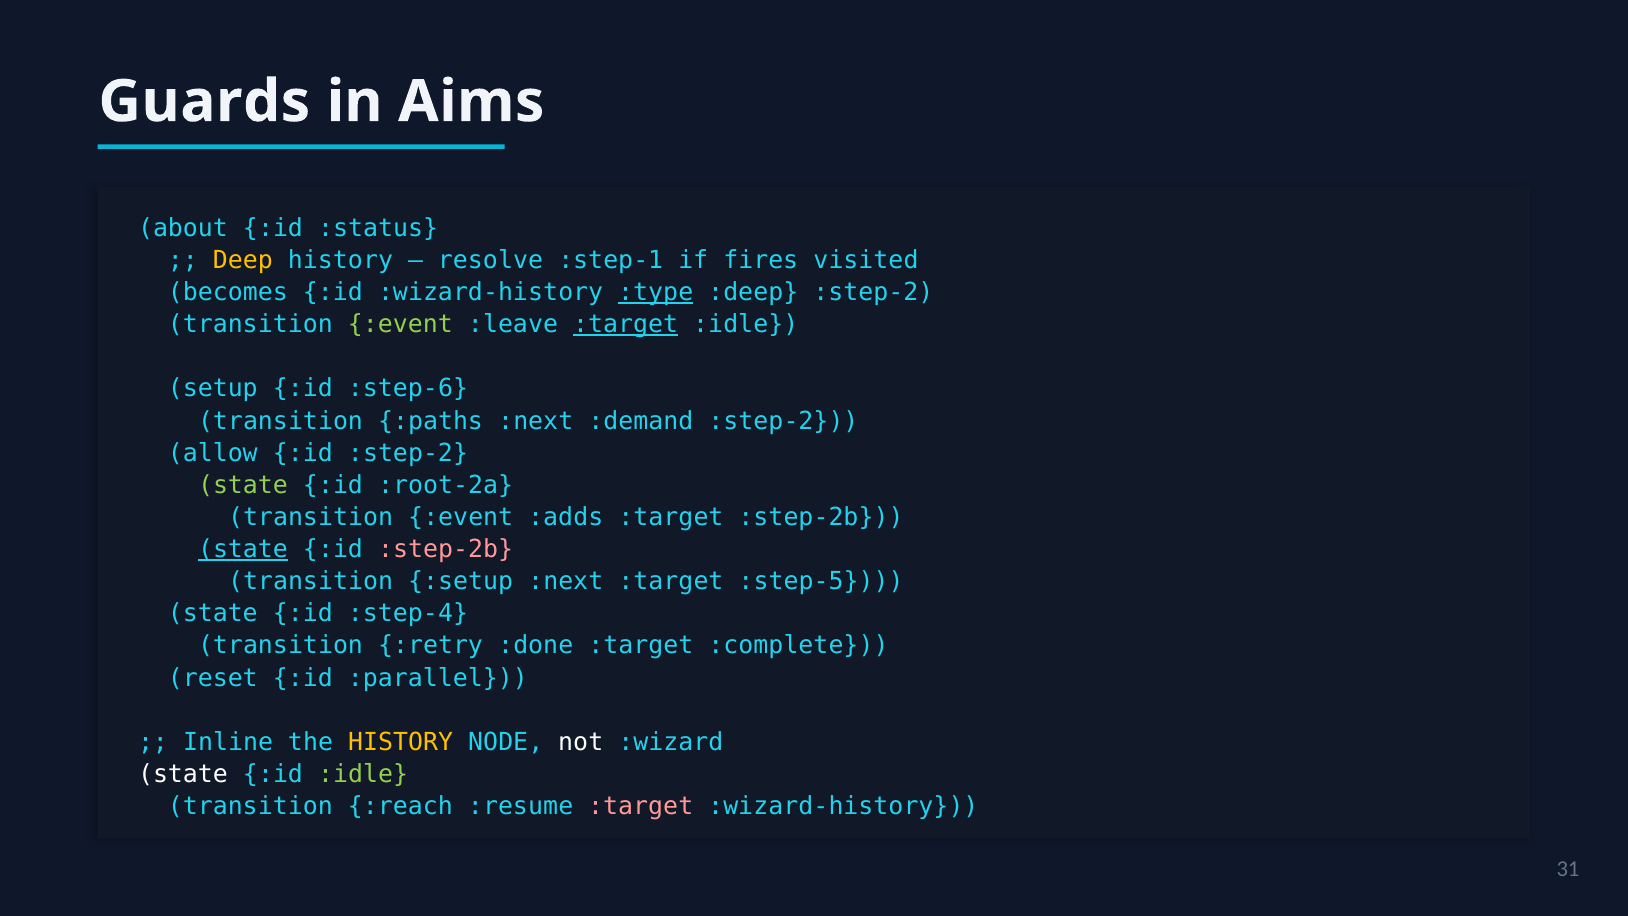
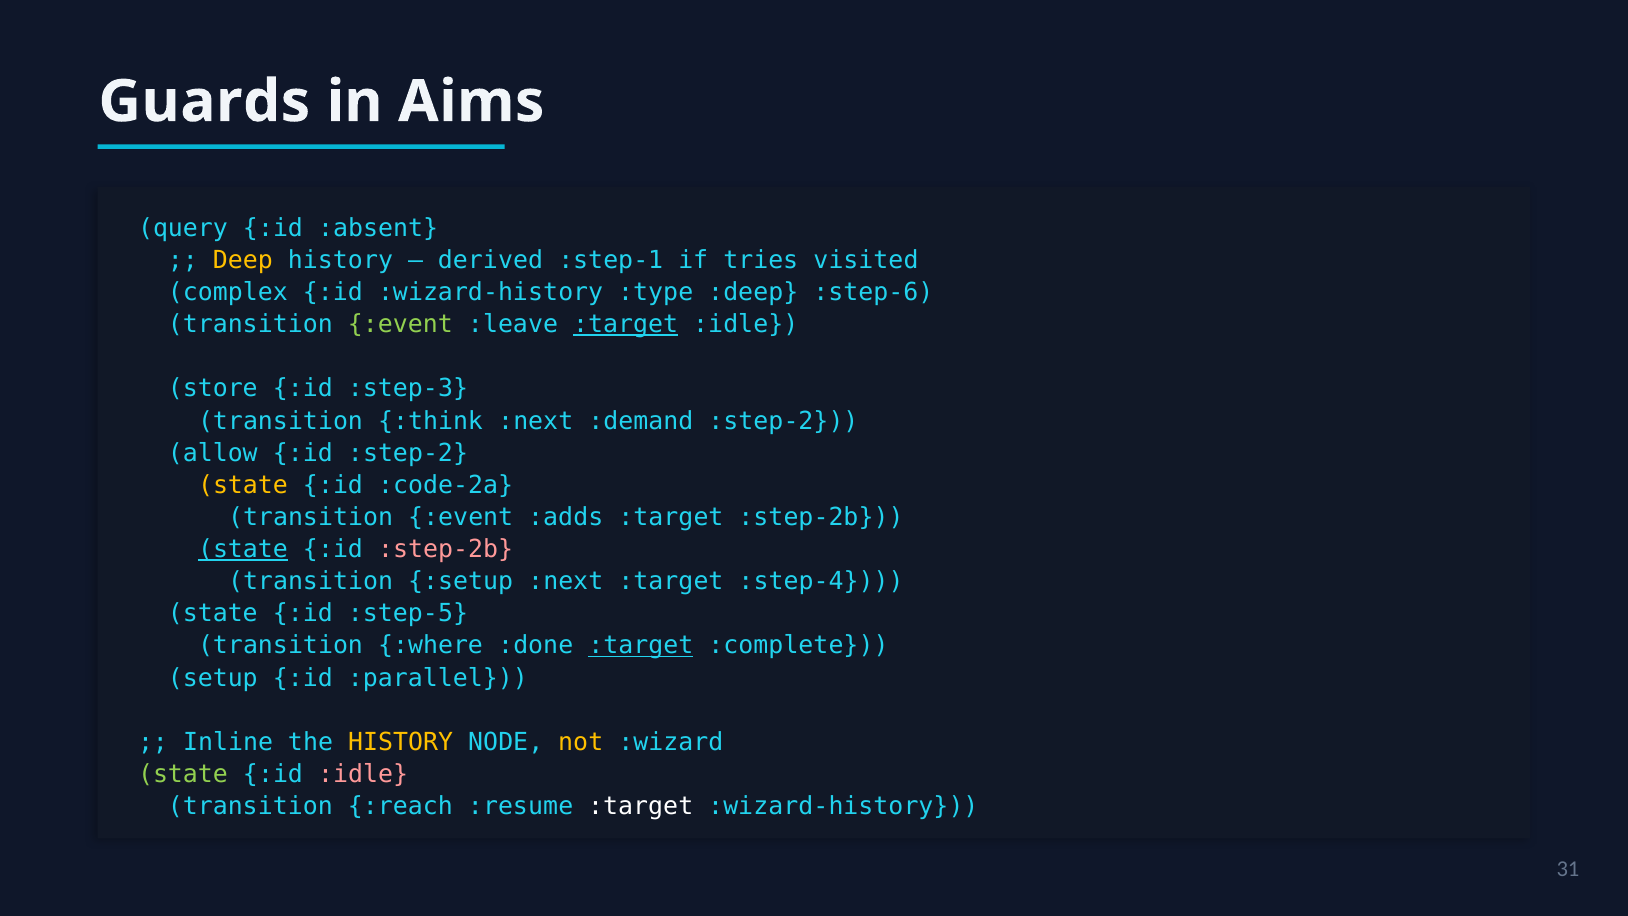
about: about -> query (183, 228)
:status: :status -> :absent (378, 228)
resolve: resolve -> derived (490, 260)
fires: fires -> tries (761, 260)
becomes: becomes -> complex (228, 292)
:type underline: present -> none (656, 292)
:deep :step-2: :step-2 -> :step-6 (873, 292)
setup: setup -> store (213, 389)
:step-6: :step-6 -> :step-3 (408, 389)
:paths: :paths -> :think (431, 421)
state colour: light green -> yellow (243, 485)
:root-2a: :root-2a -> :code-2a (446, 485)
:step-5: :step-5 -> :step-4 (821, 581)
:step-4: :step-4 -> :step-5 (408, 613)
:retry: :retry -> :where (431, 646)
:target underline: none -> present (641, 646)
reset: reset -> setup (213, 678)
not colour: white -> yellow (581, 742)
state colour: white -> light green (183, 774)
:idle colour: light green -> pink (363, 774)
:target colour: pink -> white (641, 806)
